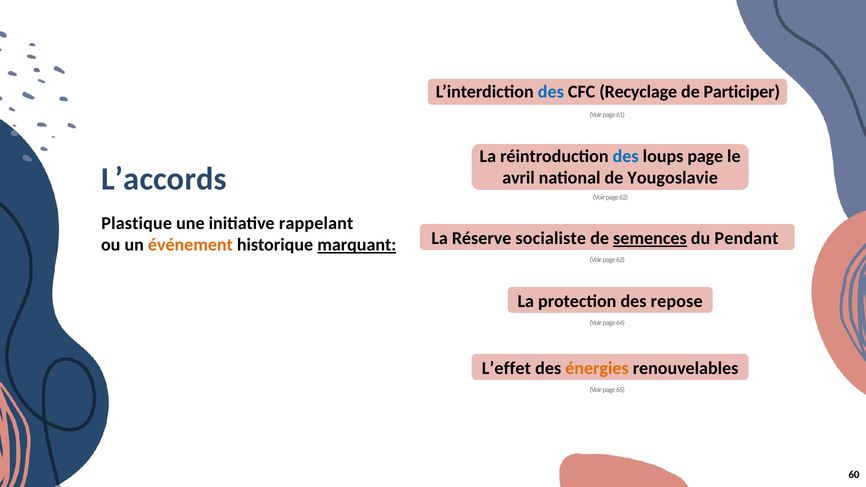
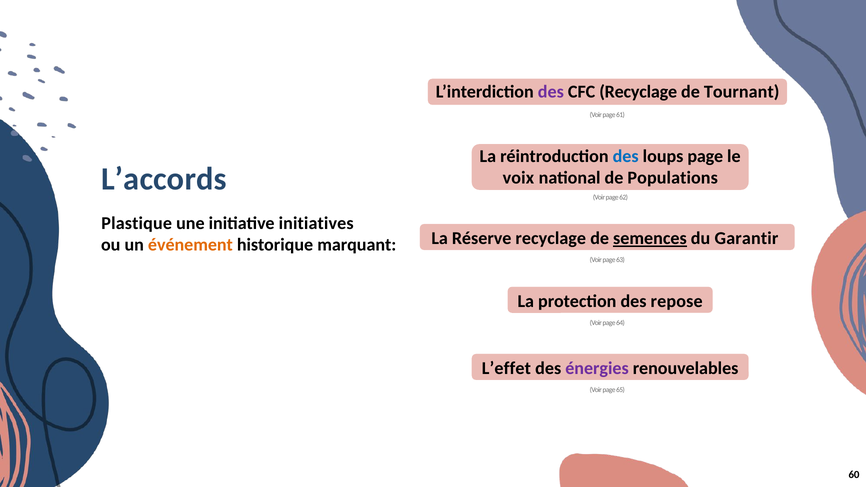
des colour: blue -> purple (551, 92)
Participer: Participer -> Tournant (742, 92)
avril: avril -> voix (518, 178)
Yougoslavie: Yougoslavie -> Populations (673, 178)
rappelant: rappelant -> initiatives (316, 223)
Réserve socialiste: socialiste -> recyclage (551, 239)
Pendant: Pendant -> Garantir (746, 239)
marquant underline: present -> none (357, 245)
énergies colour: orange -> purple (597, 368)
